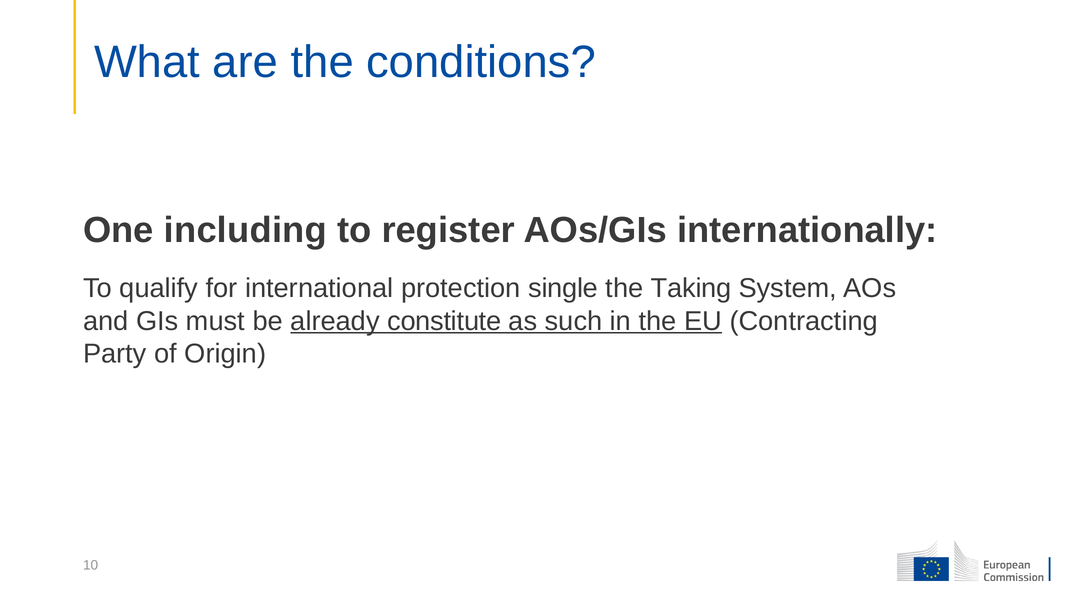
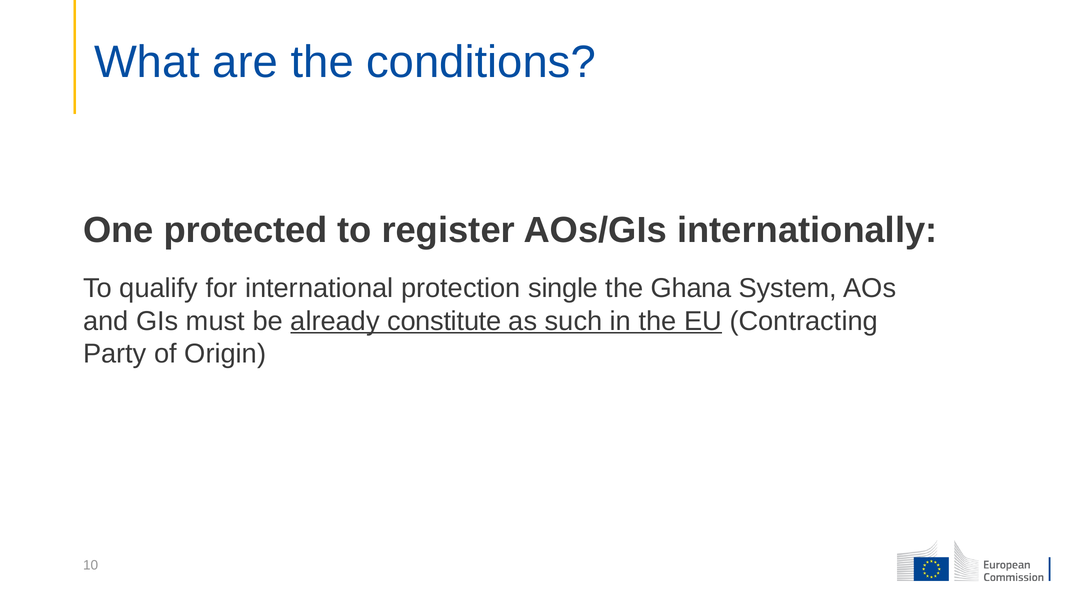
including: including -> protected (246, 230)
Taking: Taking -> Ghana (691, 288)
